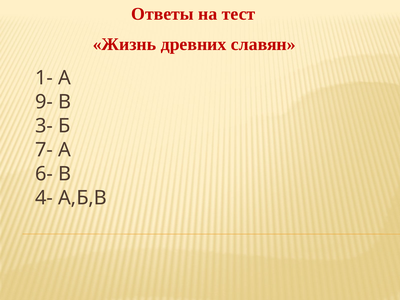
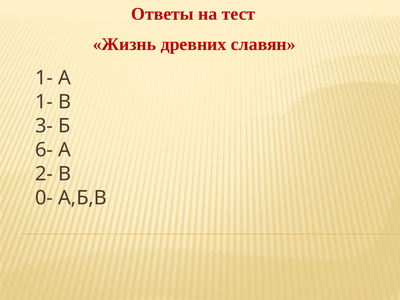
9-: 9- -> 1- (44, 102)
7-: 7- -> 6- (44, 150)
6-: 6- -> 2- (44, 174)
4-: 4- -> 0- (44, 198)
